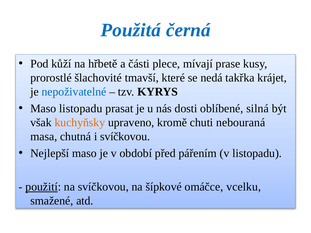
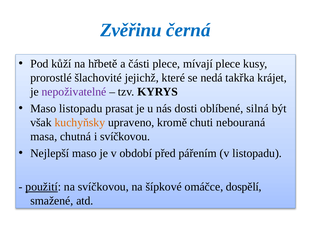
Použitá: Použitá -> Zvěřinu (131, 30)
mívají prase: prase -> plece (228, 64)
tmavší: tmavší -> jejichž (142, 78)
nepoživatelné colour: blue -> purple (74, 92)
vcelku: vcelku -> dospělí (244, 187)
